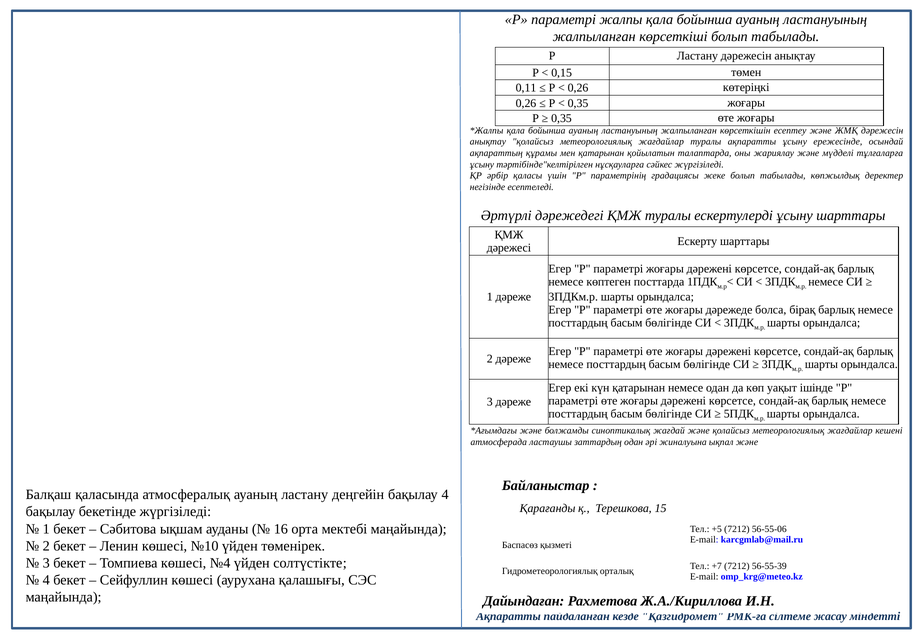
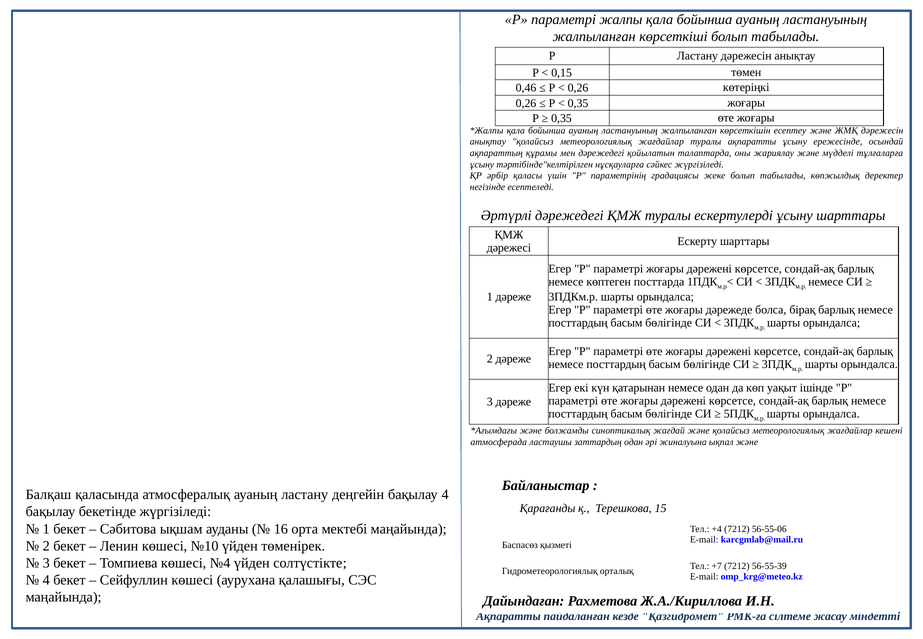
0,11: 0,11 -> 0,46 (526, 88)
мен қатарынан: қатарынан -> дәрежедегі (601, 153)
+5: +5 -> +4 (717, 529)
